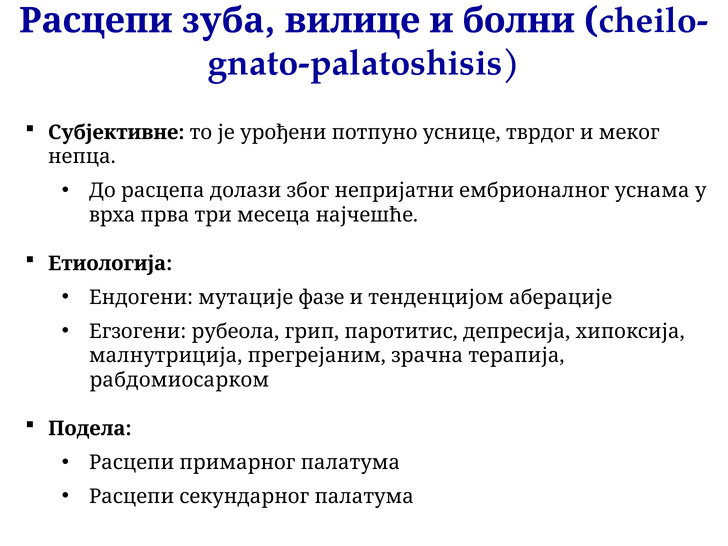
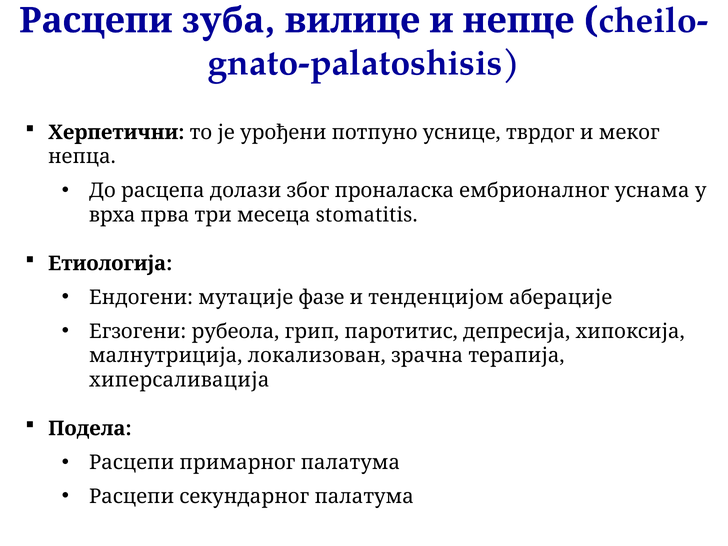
болни: болни -> непце (519, 21)
Субјективне: Субјективне -> Херпетични (116, 132)
непријатни: непријатни -> проналаска (394, 191)
најчешће: најчешће -> stomatitis (367, 215)
прегрејаним: прегрејаним -> локализован (317, 356)
рабдомиосарком: рабдомиосарком -> хиперсаливација (179, 380)
